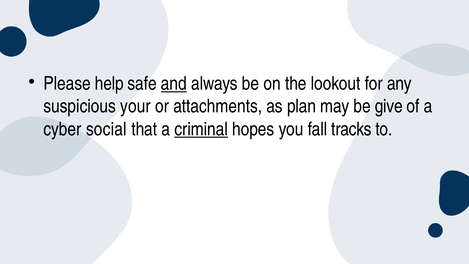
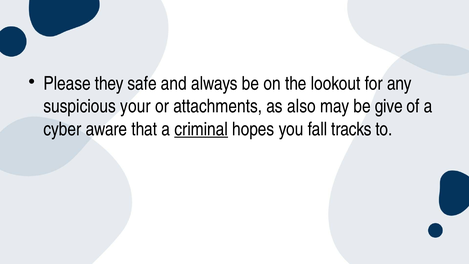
help: help -> they (109, 84)
and underline: present -> none (174, 84)
plan: plan -> also (301, 106)
social: social -> aware (106, 129)
